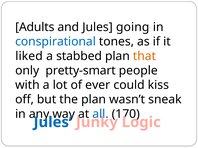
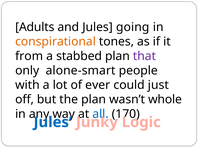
conspirational colour: blue -> orange (56, 42)
liked: liked -> from (29, 56)
that colour: orange -> purple (144, 56)
pretty-smart: pretty-smart -> alone-smart (81, 71)
kiss: kiss -> just (158, 85)
sneak: sneak -> whole (165, 100)
